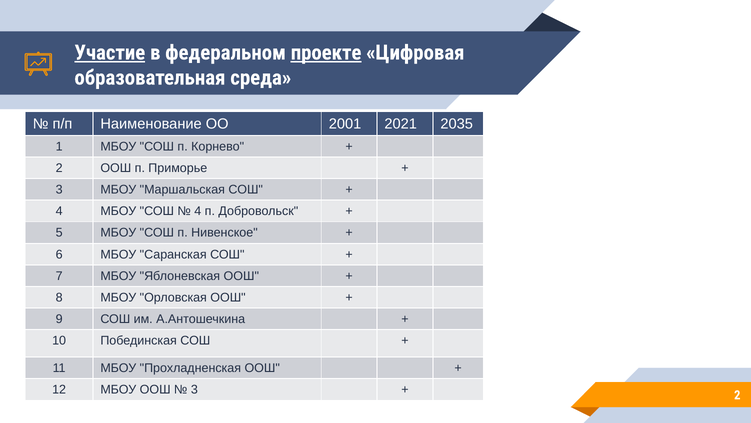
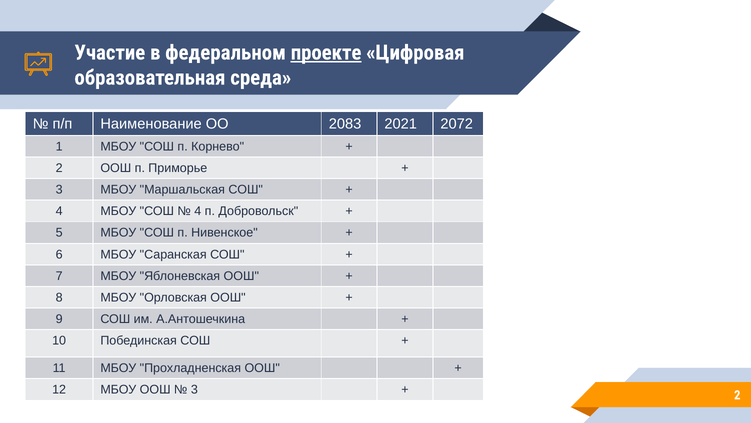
Участие underline: present -> none (110, 53)
2001: 2001 -> 2083 (345, 124)
2035: 2035 -> 2072 (457, 124)
